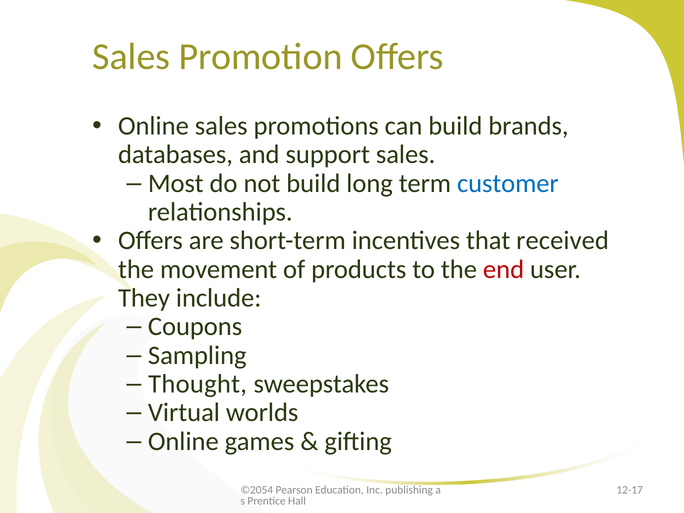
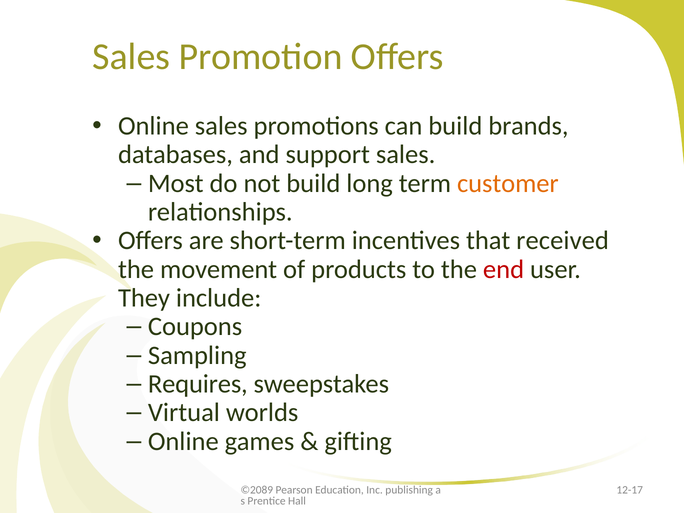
customer colour: blue -> orange (508, 183)
Thought: Thought -> Requires (198, 384)
©2054: ©2054 -> ©2089 (257, 490)
